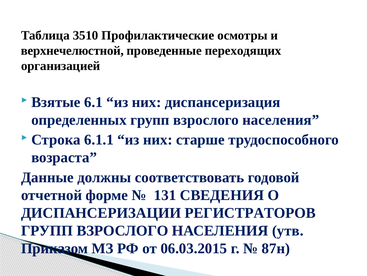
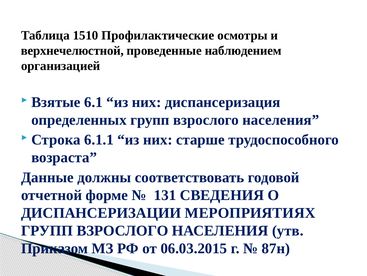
3510: 3510 -> 1510 (86, 35)
переходящих: переходящих -> наблюдением (243, 51)
РЕГИСТРАТОРОВ: РЕГИСТРАТОРОВ -> МЕРОПРИЯТИЯХ (250, 212)
